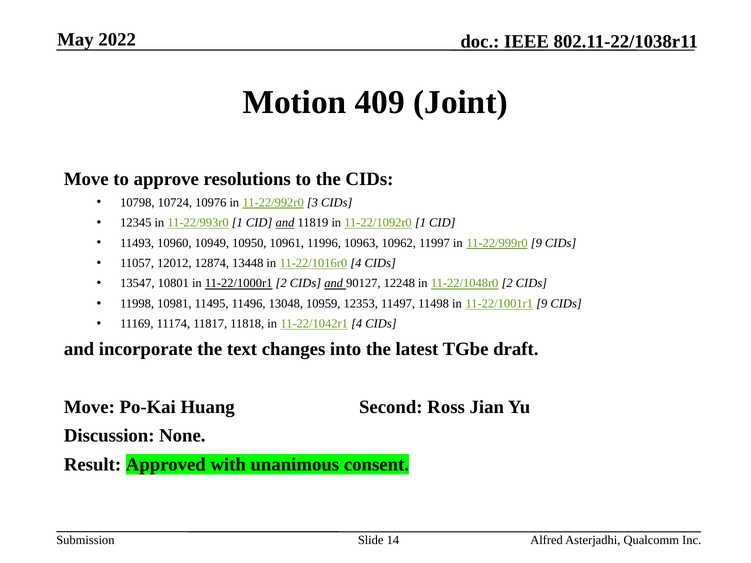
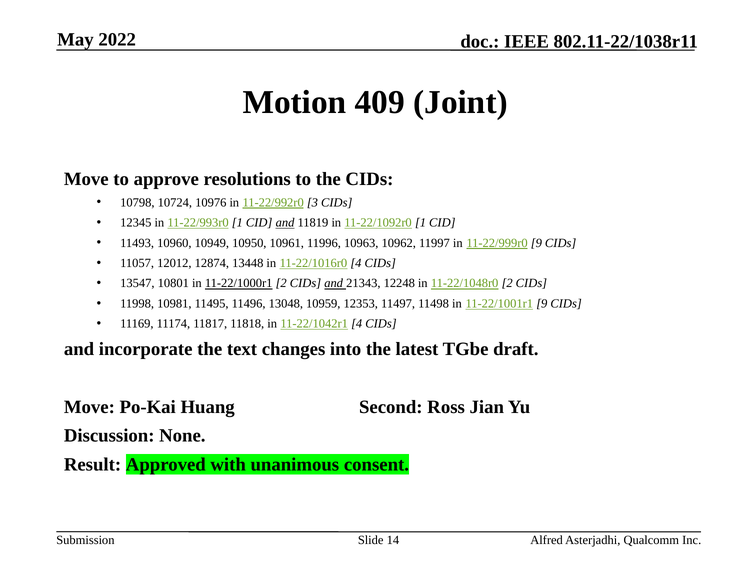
90127: 90127 -> 21343 (363, 283)
